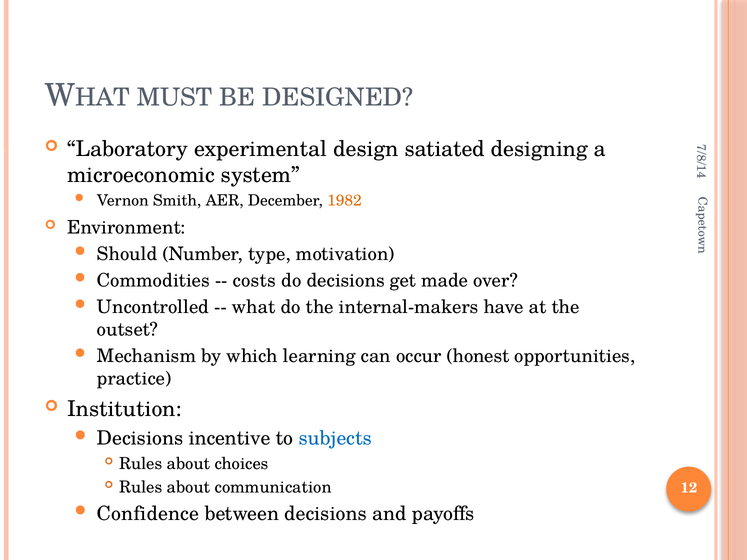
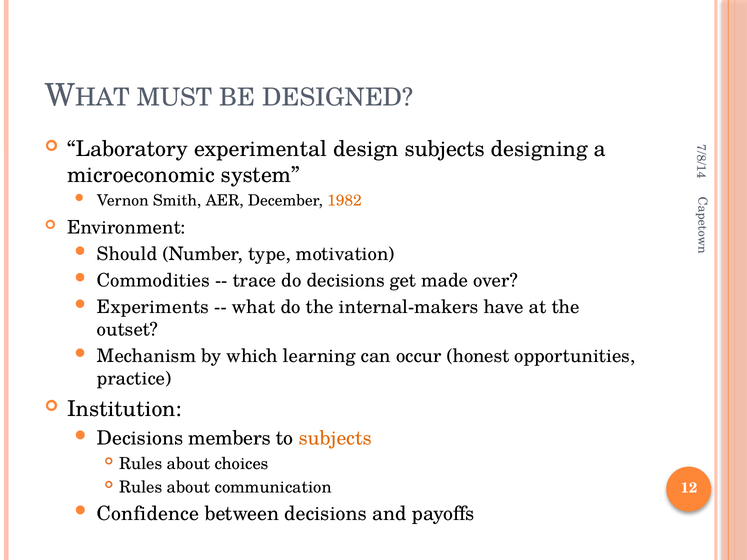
design satiated: satiated -> subjects (445, 149)
costs: costs -> trace (254, 281)
Uncontrolled: Uncontrolled -> Experiments (153, 307)
incentive: incentive -> members (230, 439)
subjects colour: blue -> orange (335, 439)
